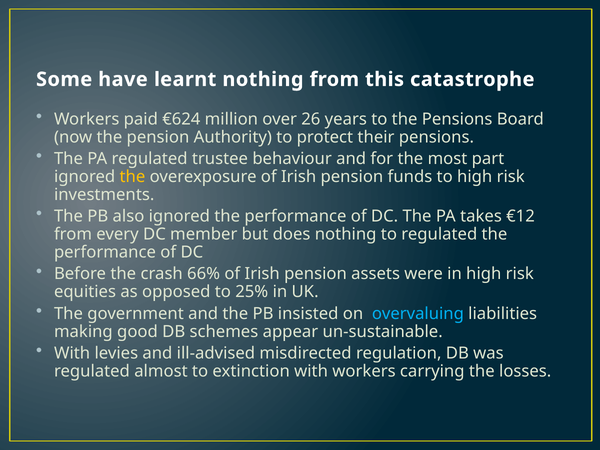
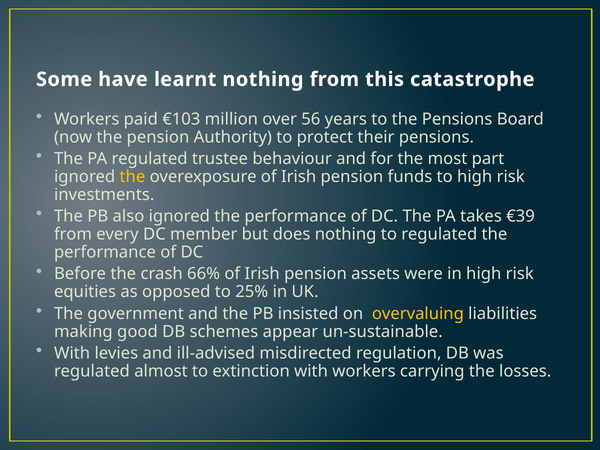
€624: €624 -> €103 (181, 119)
26: 26 -> 56 (311, 119)
€12: €12 -> €39 (521, 216)
overvaluing colour: light blue -> yellow (418, 314)
